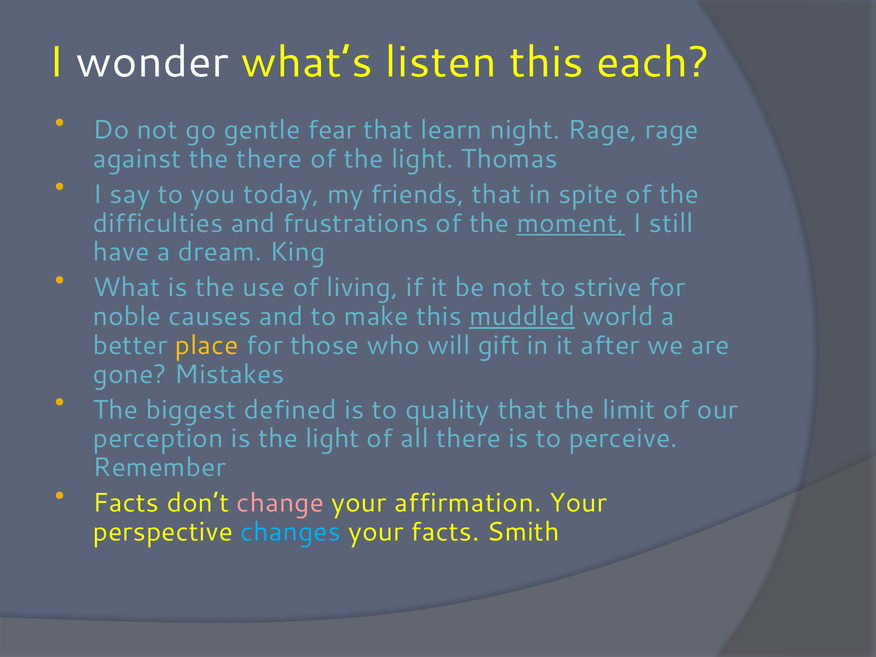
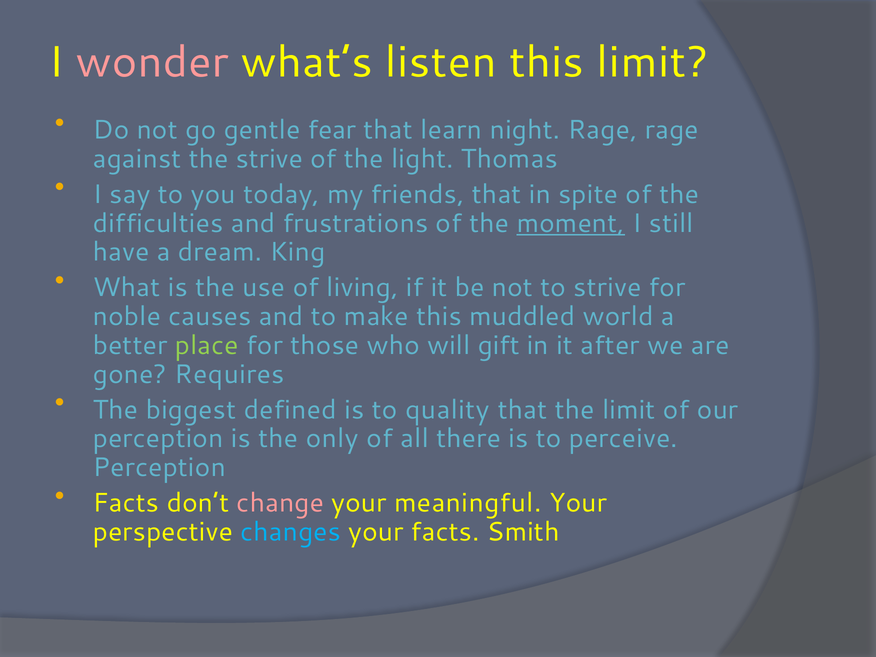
wonder colour: white -> pink (152, 62)
this each: each -> limit (653, 62)
the there: there -> strive (269, 159)
muddled underline: present -> none (522, 316)
place colour: yellow -> light green (207, 345)
Mistakes: Mistakes -> Requires (230, 374)
is the light: light -> only (332, 439)
Remember: Remember -> Perception (159, 468)
affirmation: affirmation -> meaningful (468, 503)
